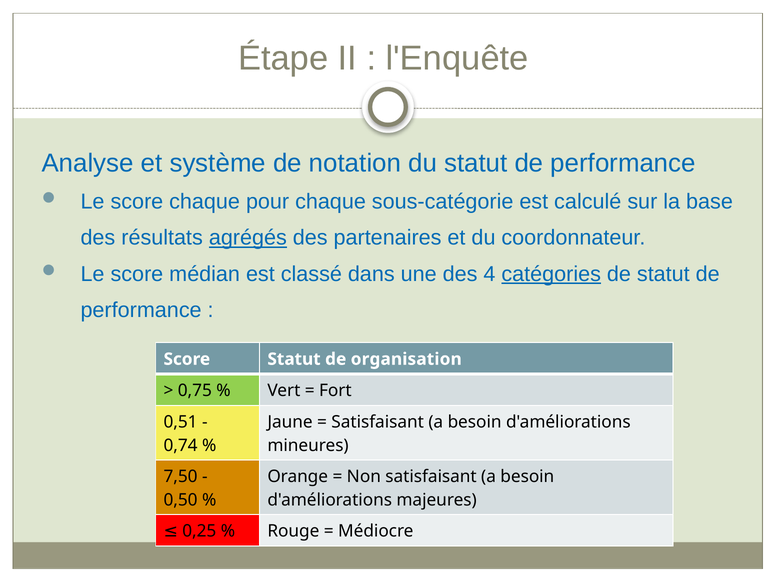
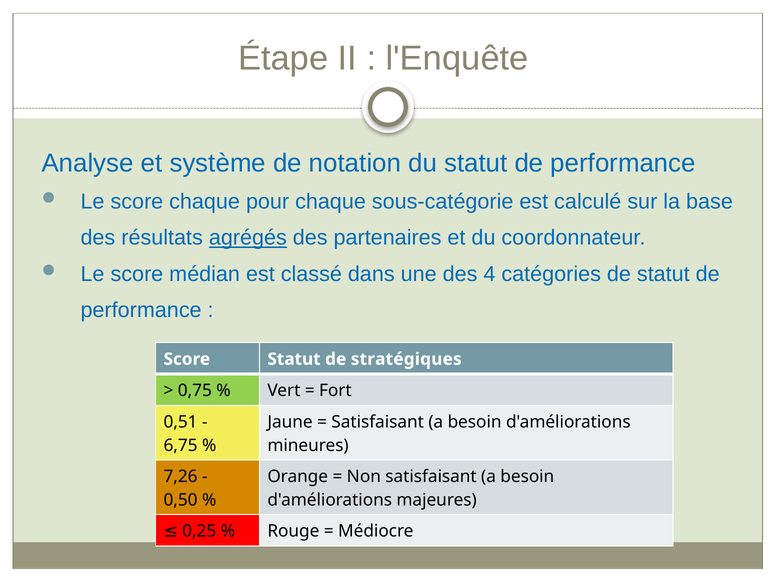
catégories underline: present -> none (551, 274)
organisation: organisation -> stratégiques (406, 359)
0,74: 0,74 -> 6,75 (181, 445)
7,50: 7,50 -> 7,26 (181, 477)
